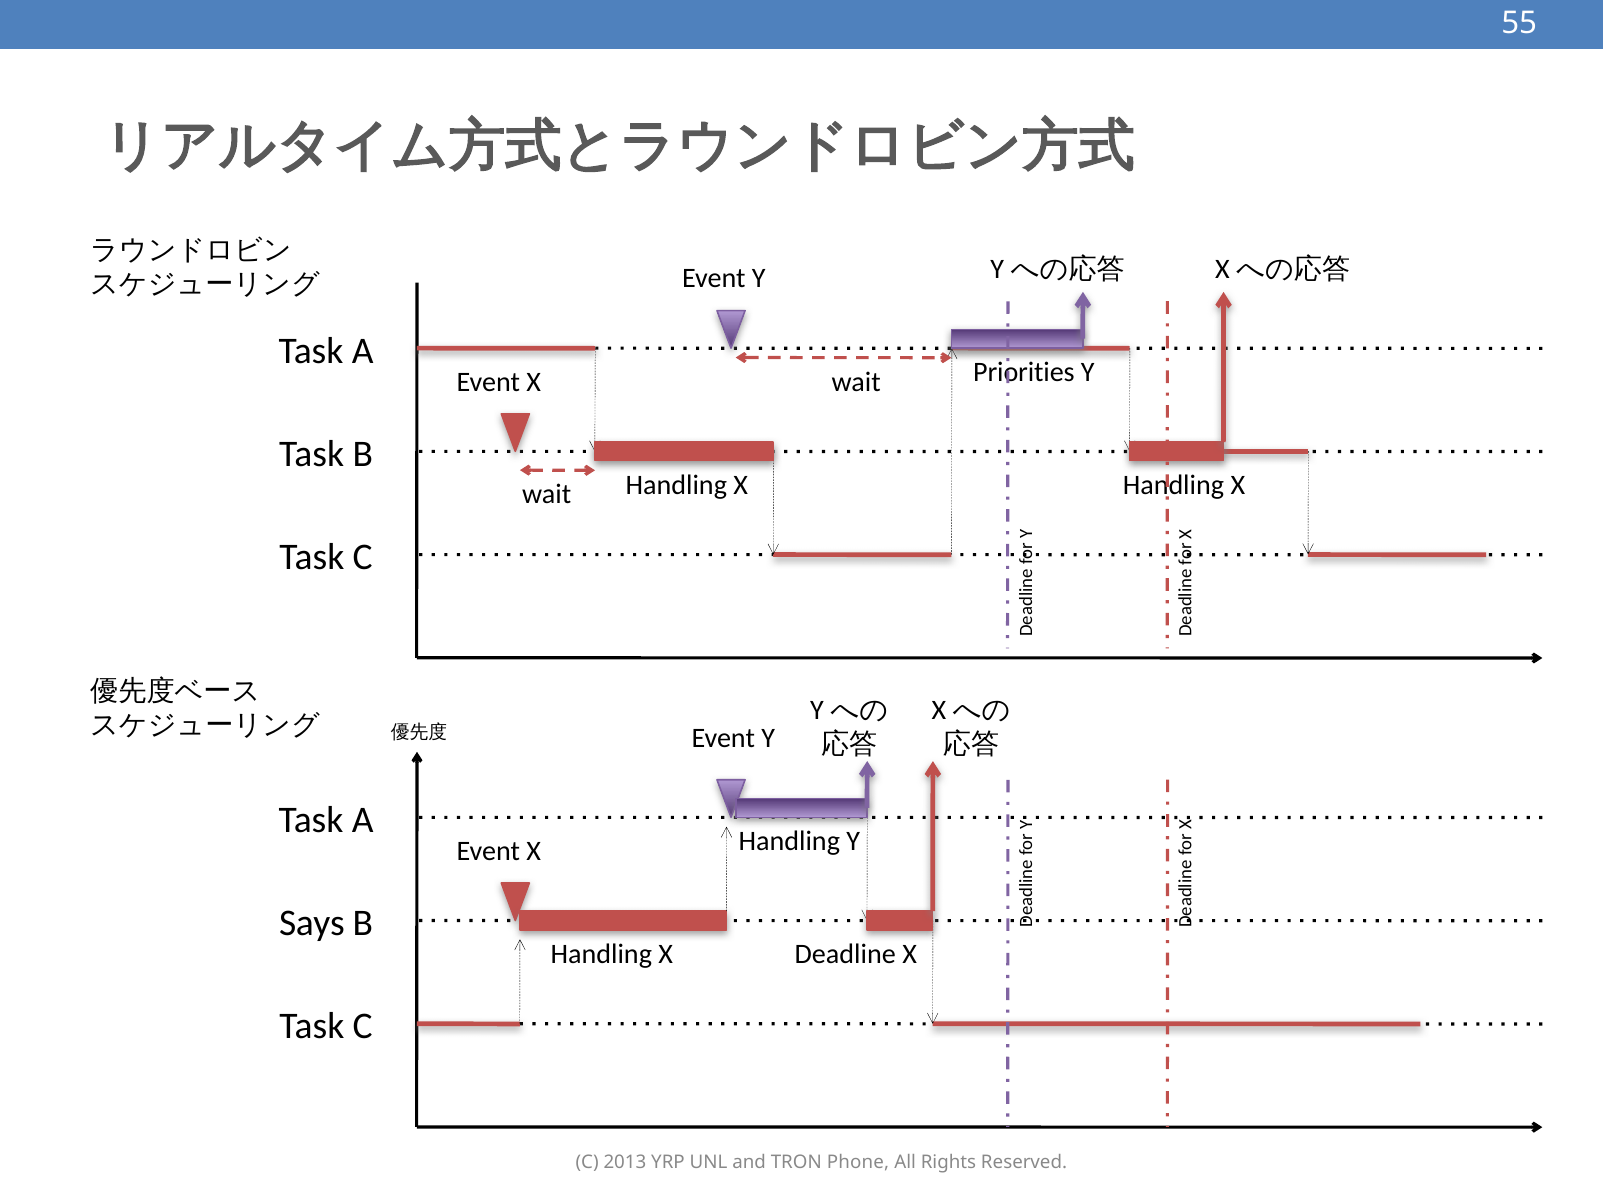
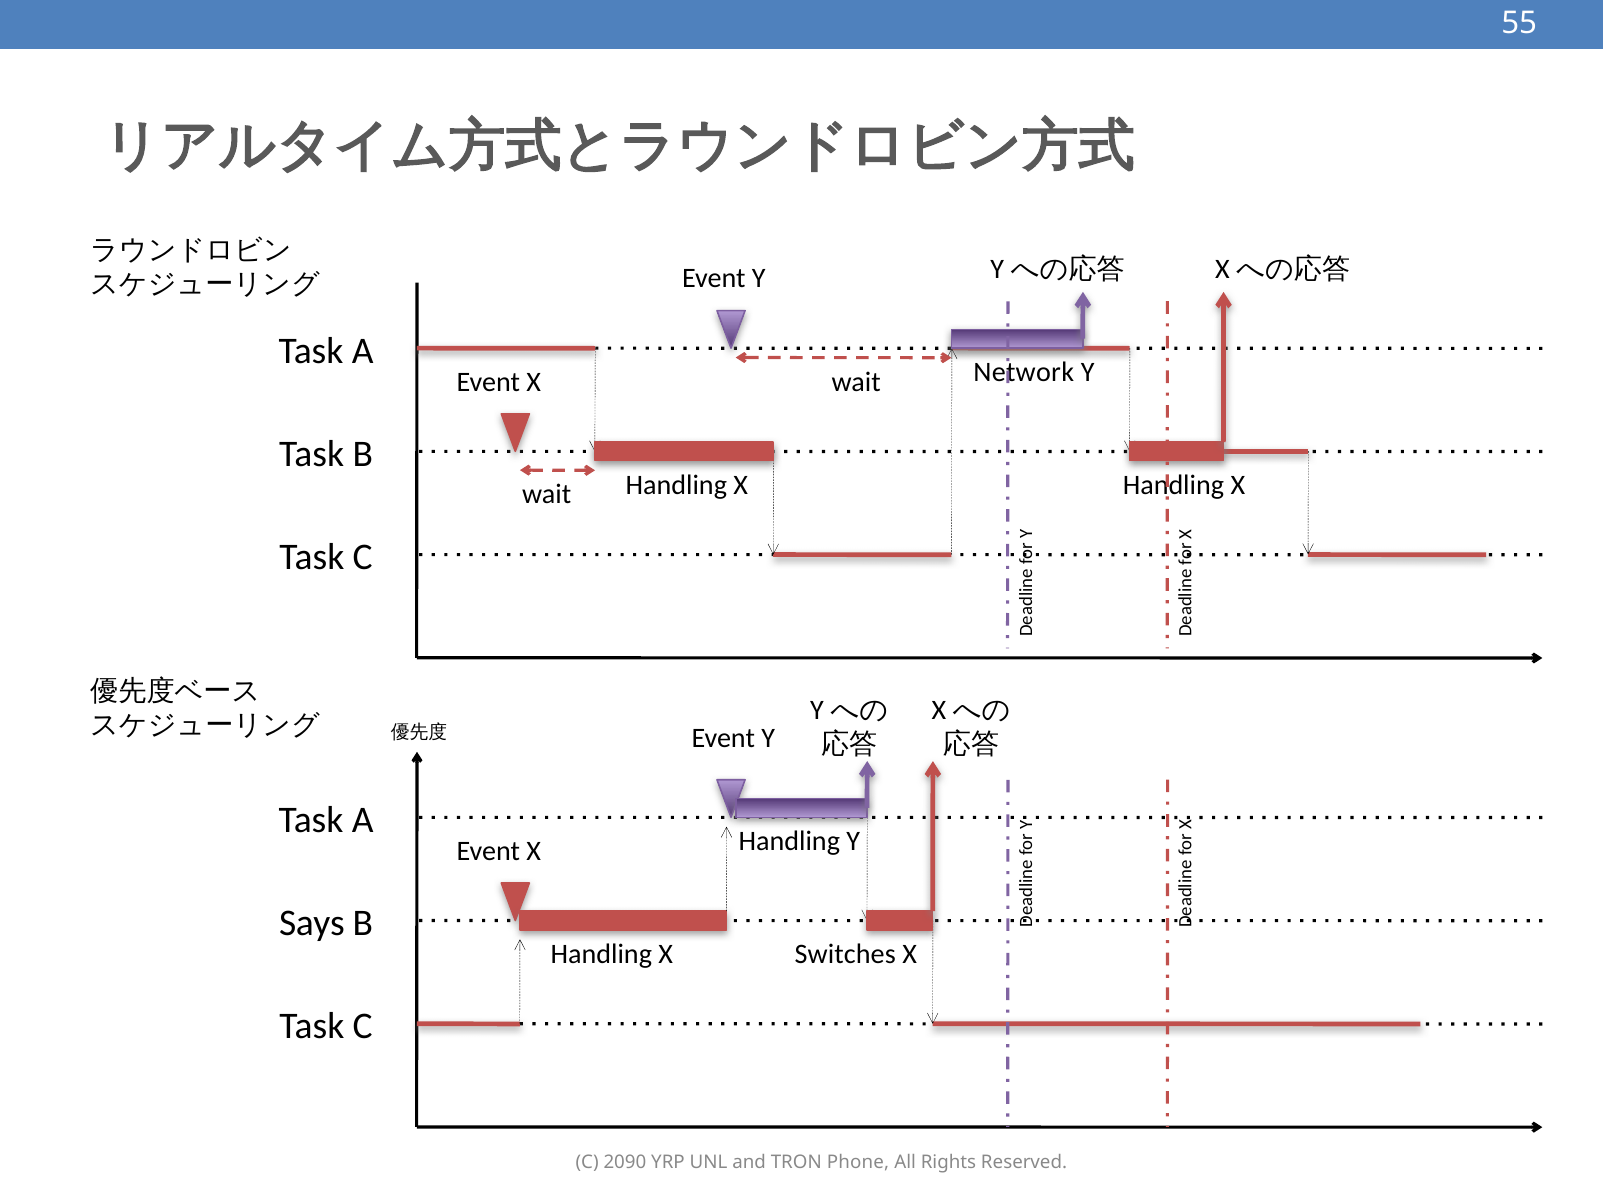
Priorities: Priorities -> Network (1024, 372)
Deadline: Deadline -> Switches (845, 954)
2013: 2013 -> 2090 (625, 1162)
